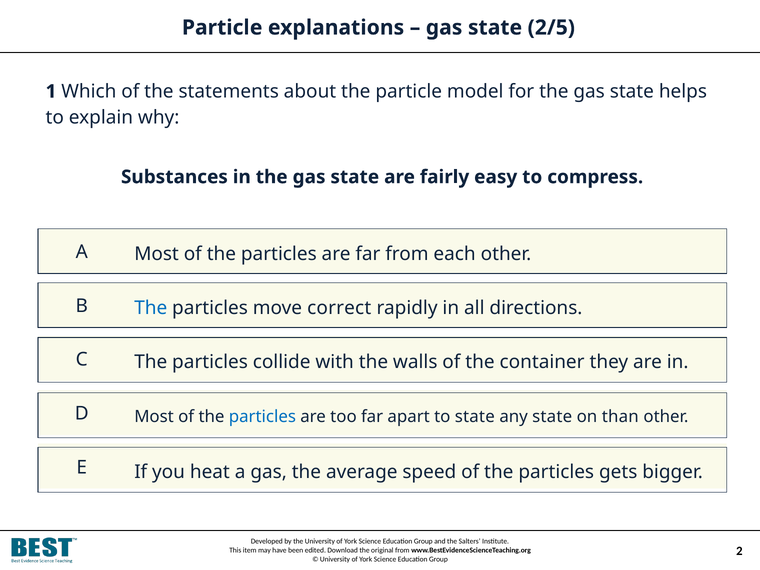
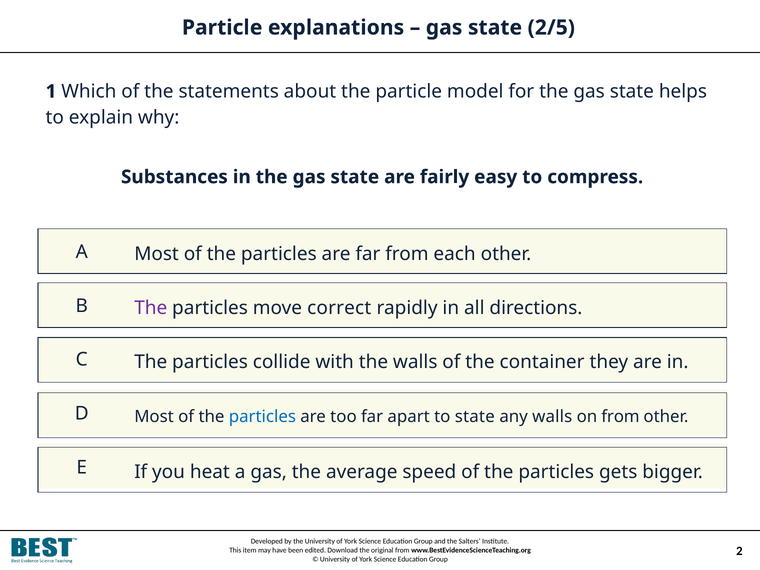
The colour: blue -> purple (151, 308)
any state: state -> walls (552, 417)
on than: than -> from (620, 417)
